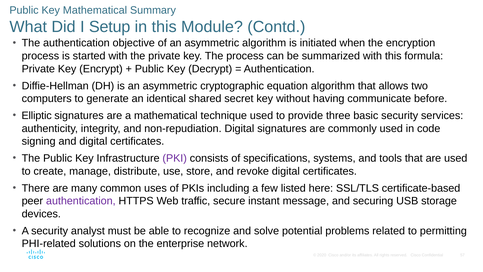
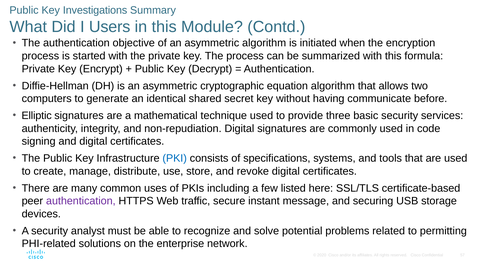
Key Mathematical: Mathematical -> Investigations (95, 10)
Setup: Setup -> Users (110, 27)
PKI colour: purple -> blue (175, 158)
